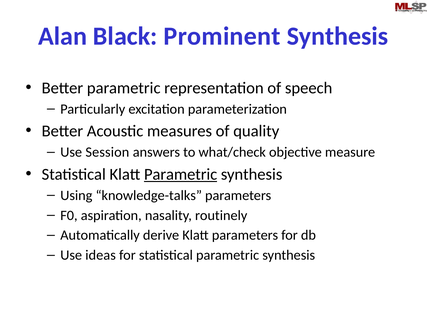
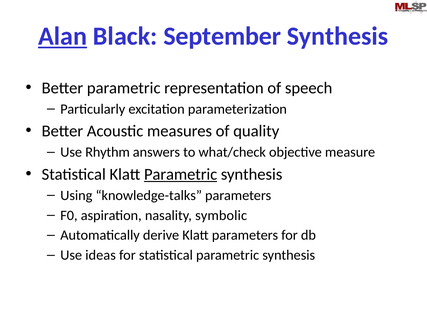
Alan underline: none -> present (63, 36)
Prominent: Prominent -> September (222, 36)
Session: Session -> Rhythm (108, 152)
routinely: routinely -> symbolic (221, 215)
